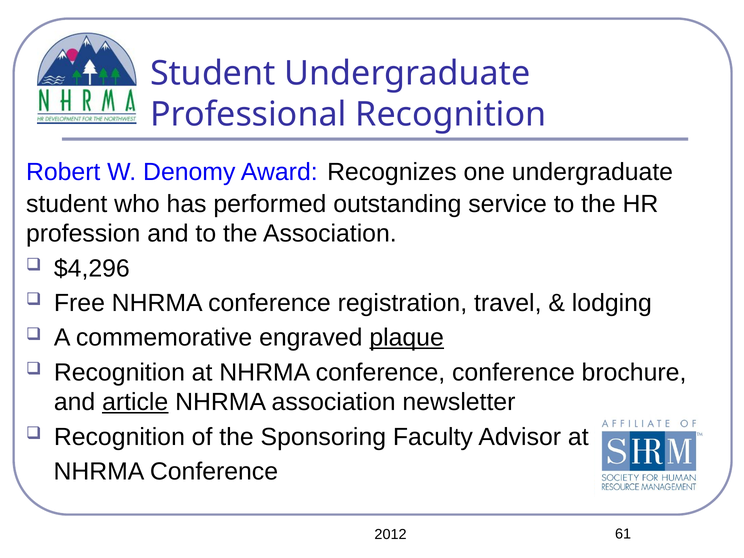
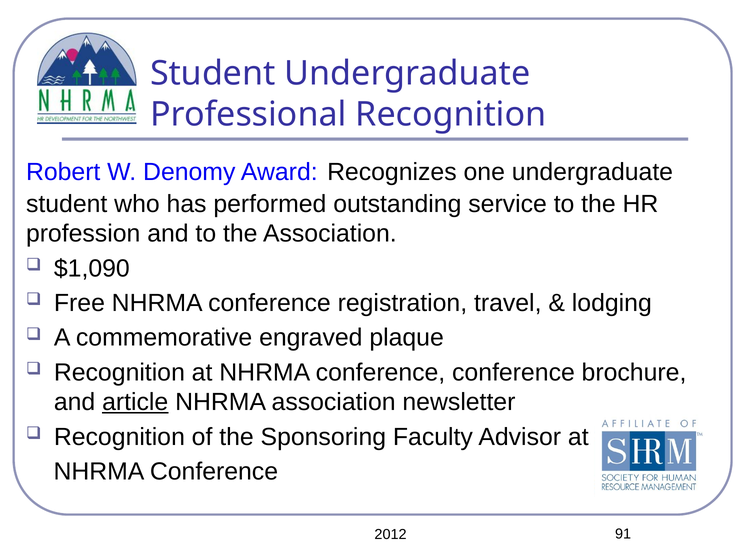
$4,296: $4,296 -> $1,090 (92, 268)
plaque underline: present -> none (407, 338)
61: 61 -> 91 (623, 534)
